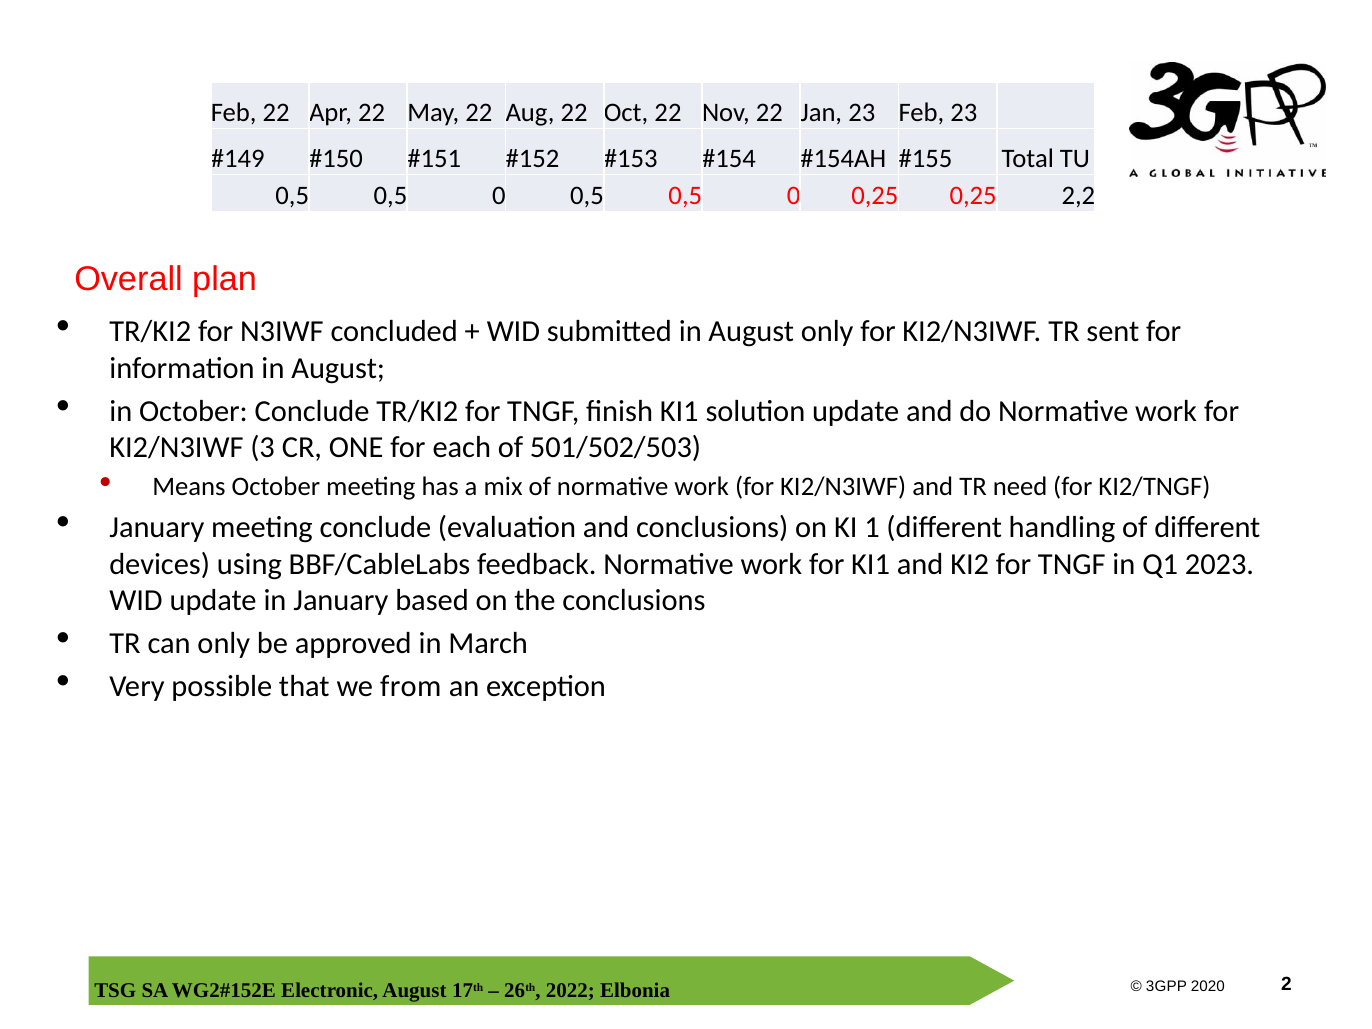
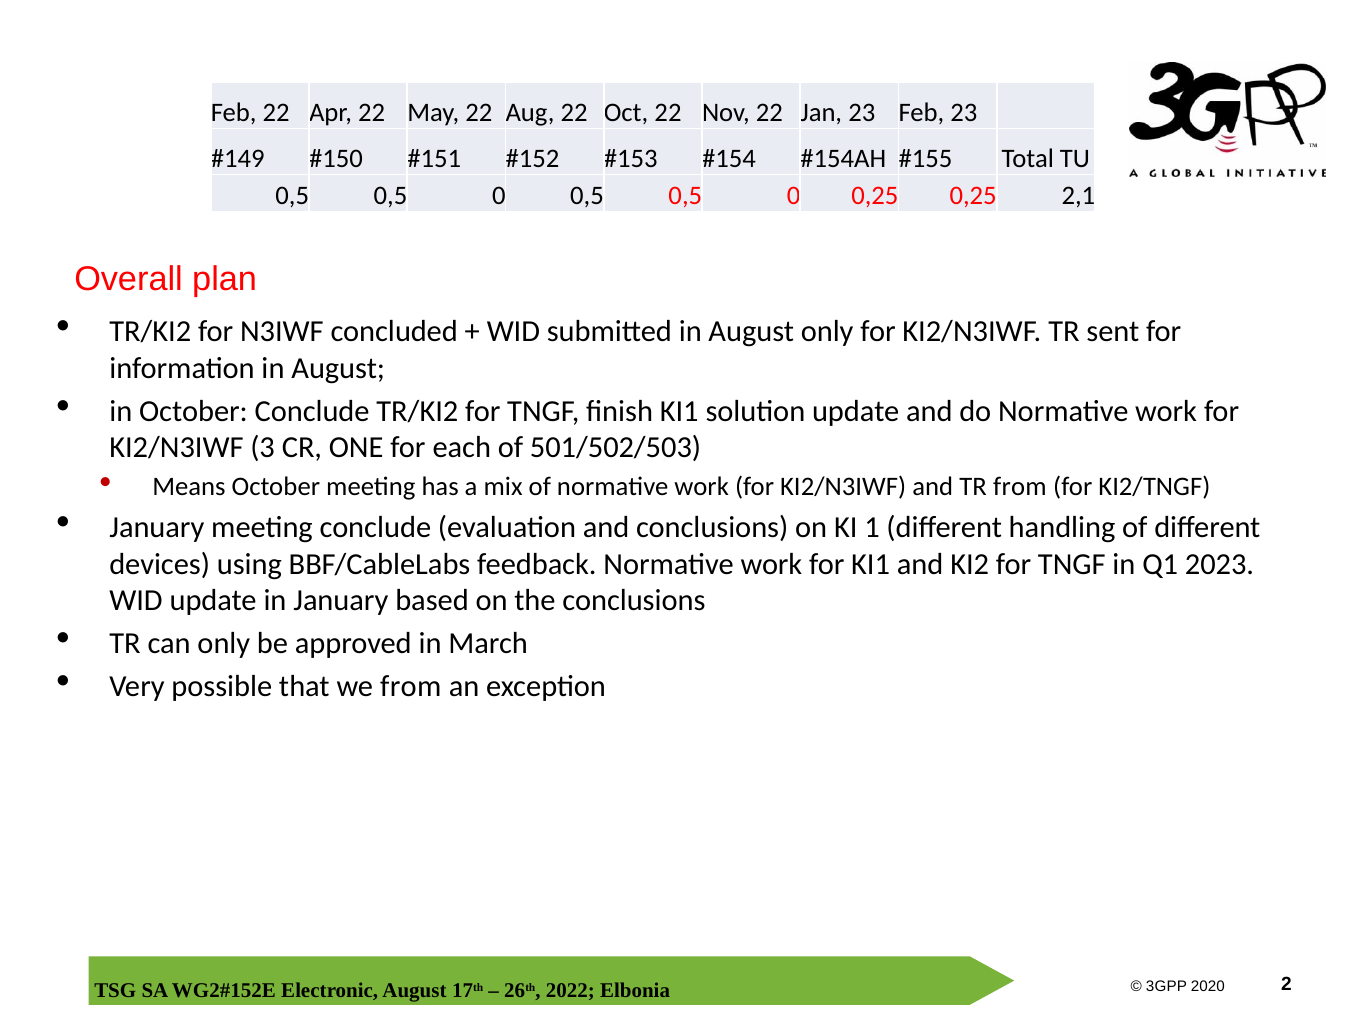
2,2: 2,2 -> 2,1 (1078, 196)
TR need: need -> from (1020, 487)
